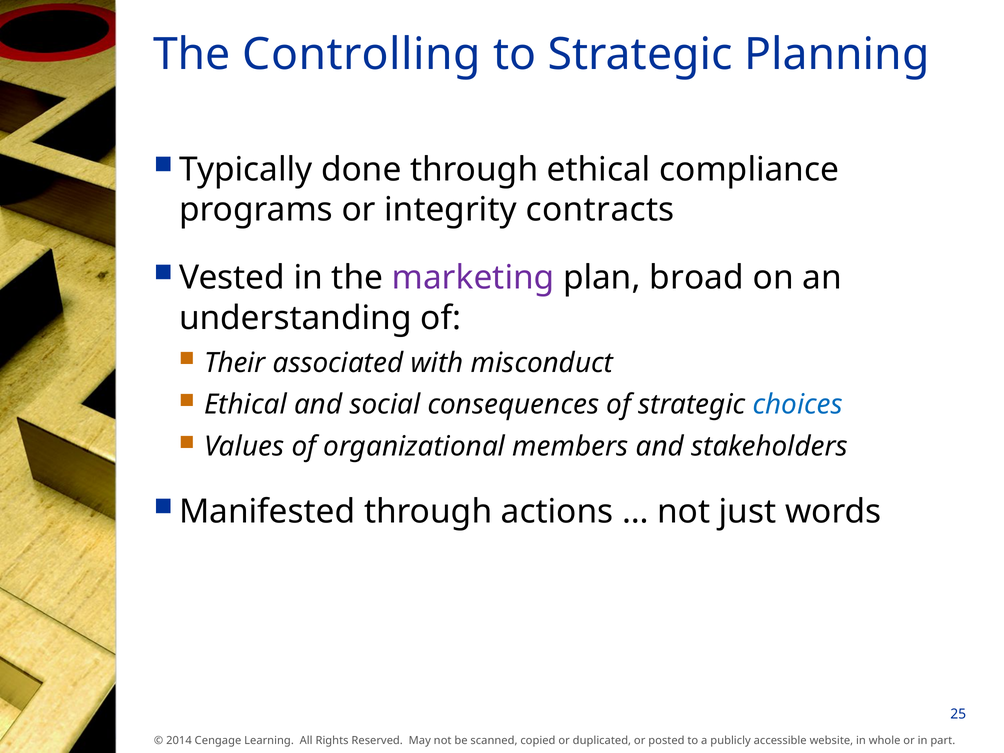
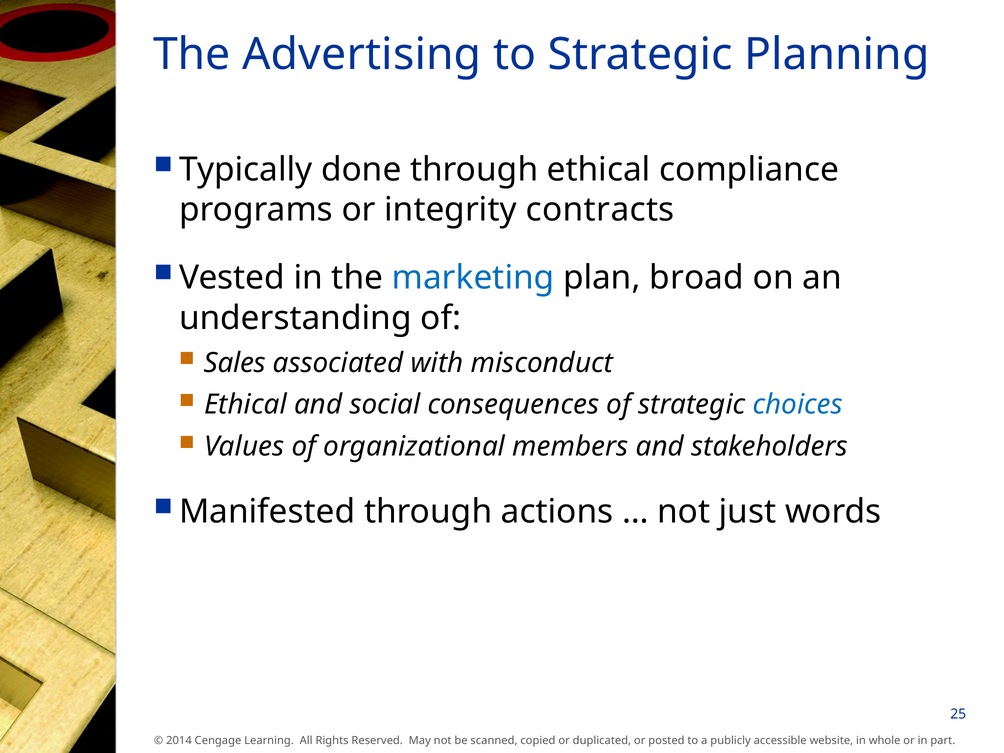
Controlling: Controlling -> Advertising (362, 55)
marketing colour: purple -> blue (473, 278)
Their: Their -> Sales (235, 363)
